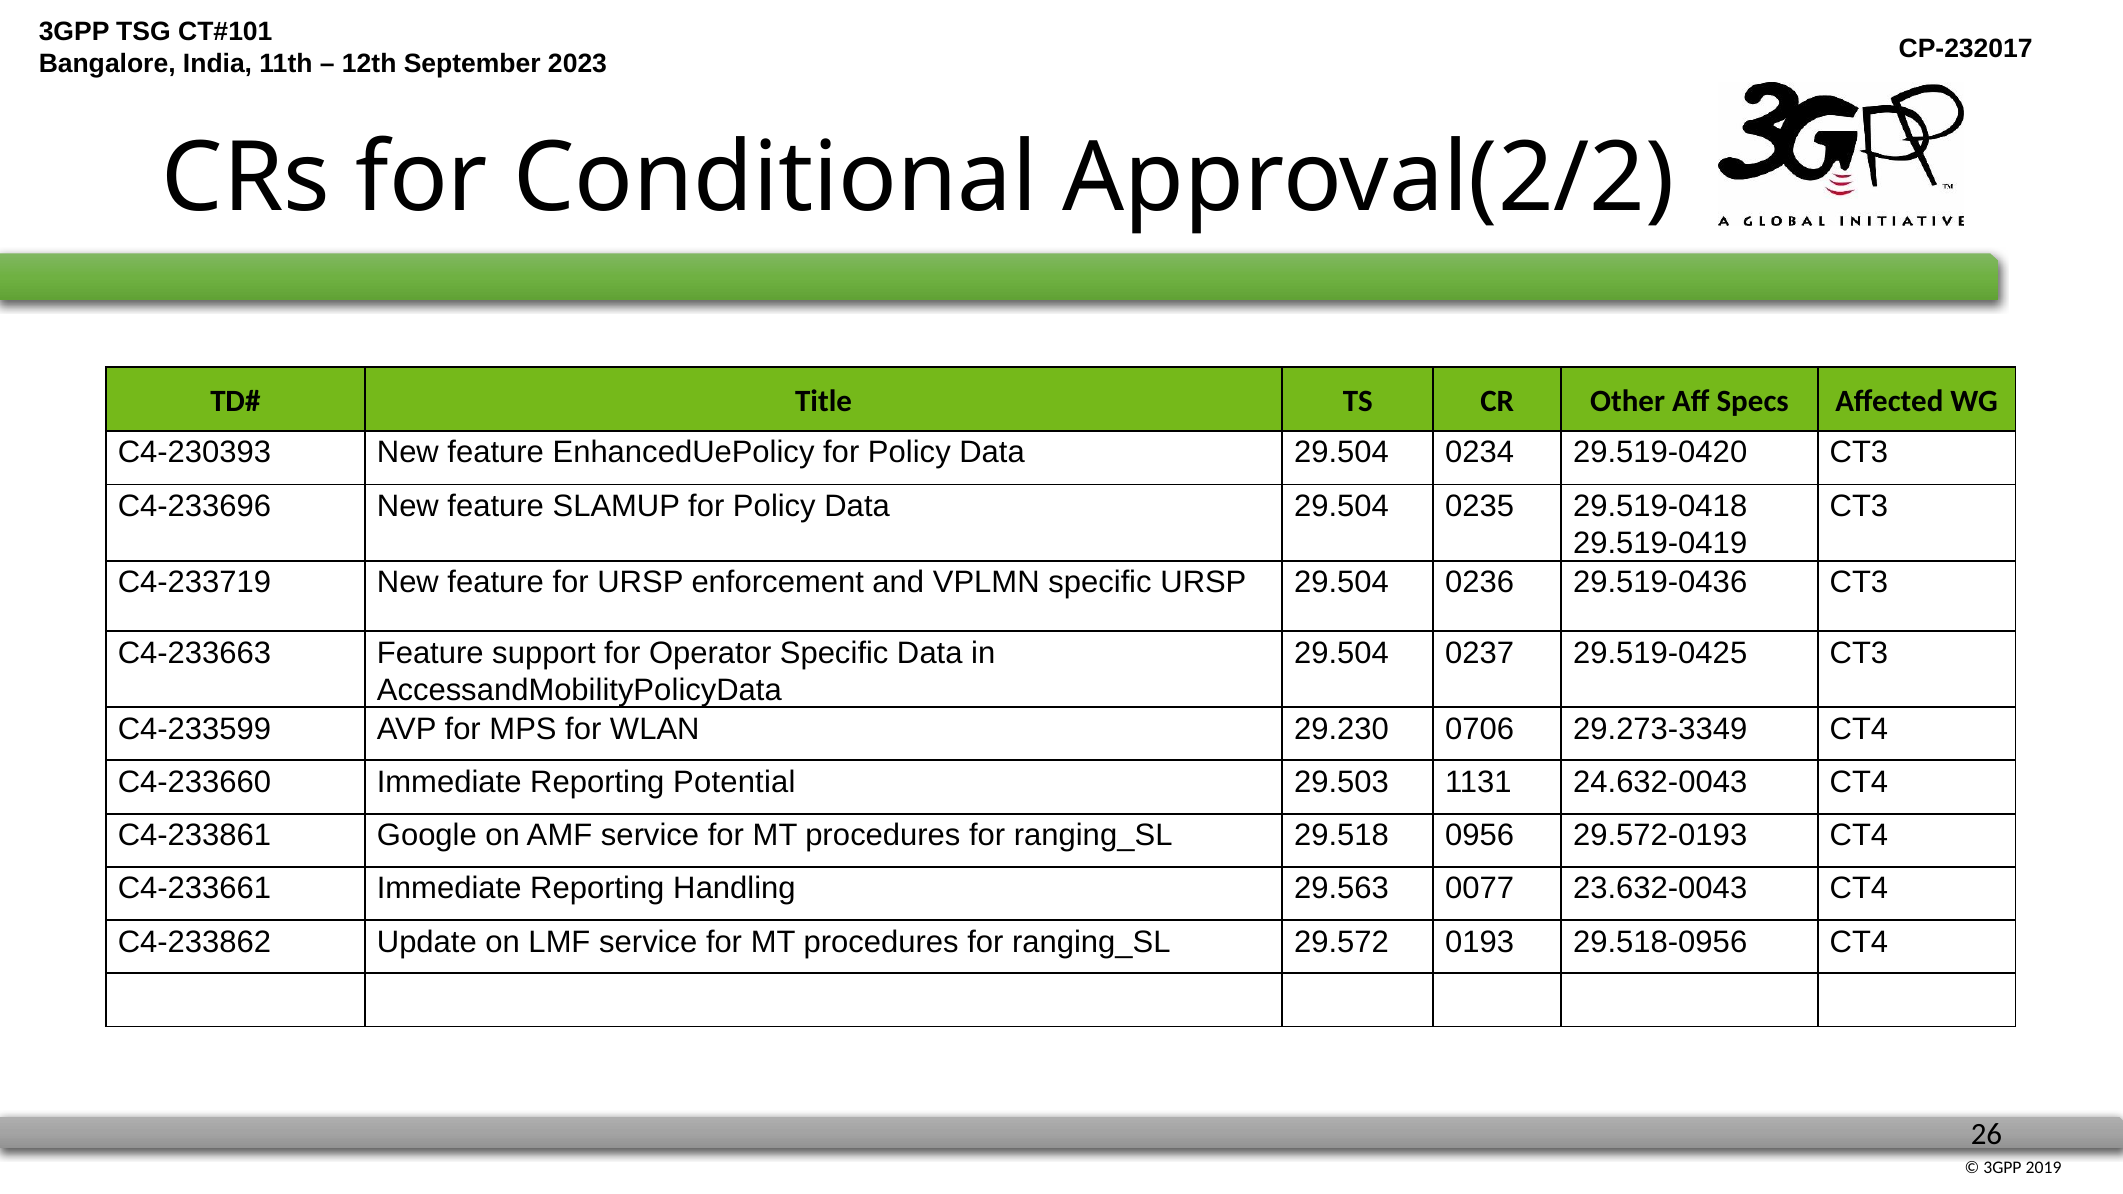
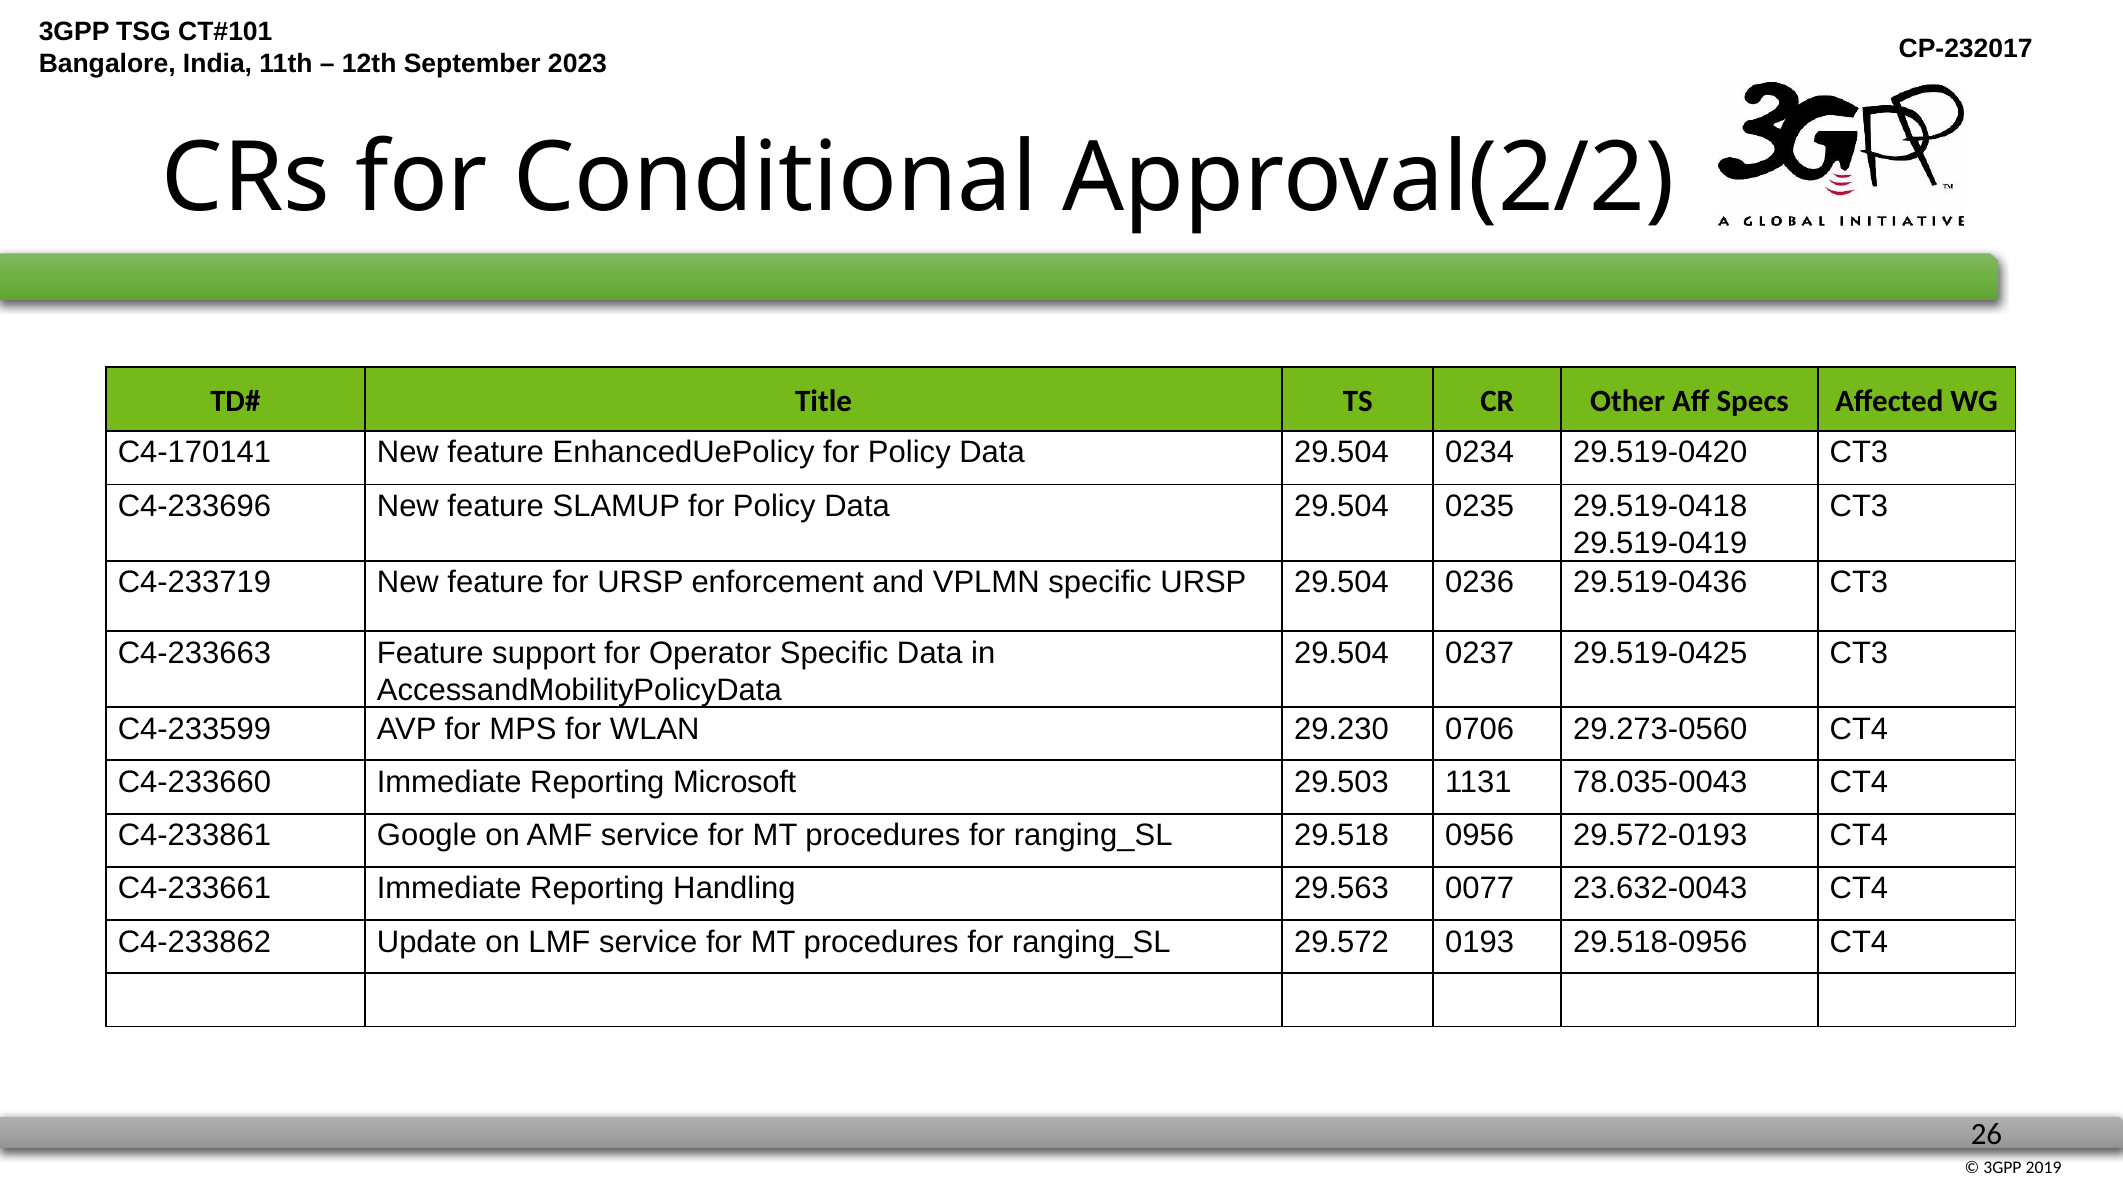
C4-230393: C4-230393 -> C4-170141 (194, 453)
29.273-3349: 29.273-3349 -> 29.273-0560 (1660, 729)
Potential: Potential -> Microsoft (735, 782)
24.632-0043: 24.632-0043 -> 78.035-0043 (1660, 782)
